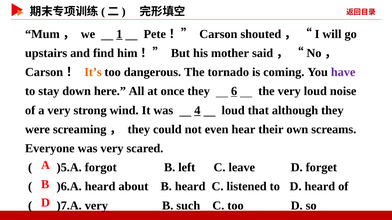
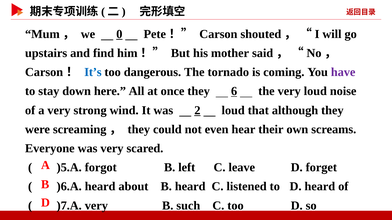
1: 1 -> 0 (119, 34)
It’s colour: orange -> blue (93, 72)
4: 4 -> 2 (197, 110)
